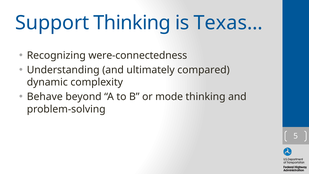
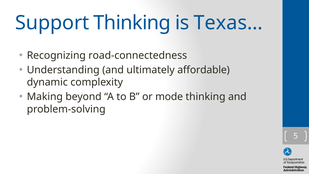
were-connectedness: were-connectedness -> road-connectedness (138, 55)
compared: compared -> affordable (204, 70)
Behave: Behave -> Making (45, 97)
